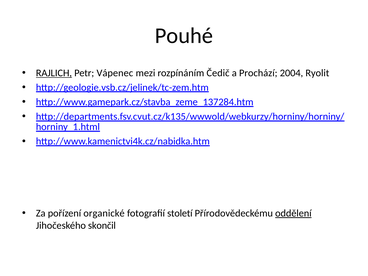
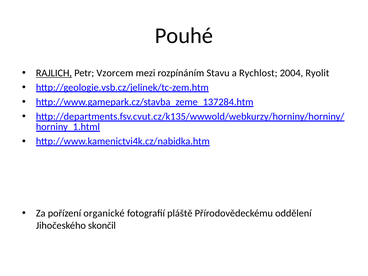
Vápenec: Vápenec -> Vzorcem (115, 73)
Čedič: Čedič -> Stavu (218, 73)
Prochází: Prochází -> Rychlost (258, 73)
století: století -> pláště (180, 213)
oddělení underline: present -> none (293, 213)
